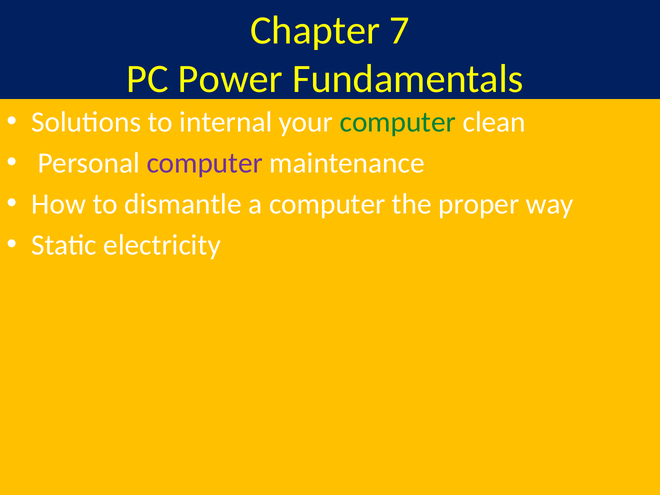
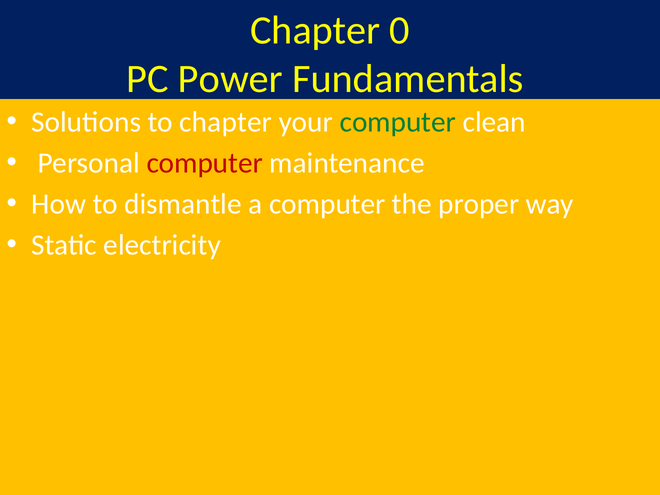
7: 7 -> 0 (400, 30)
to internal: internal -> chapter (226, 122)
computer colour: purple -> red (205, 163)
